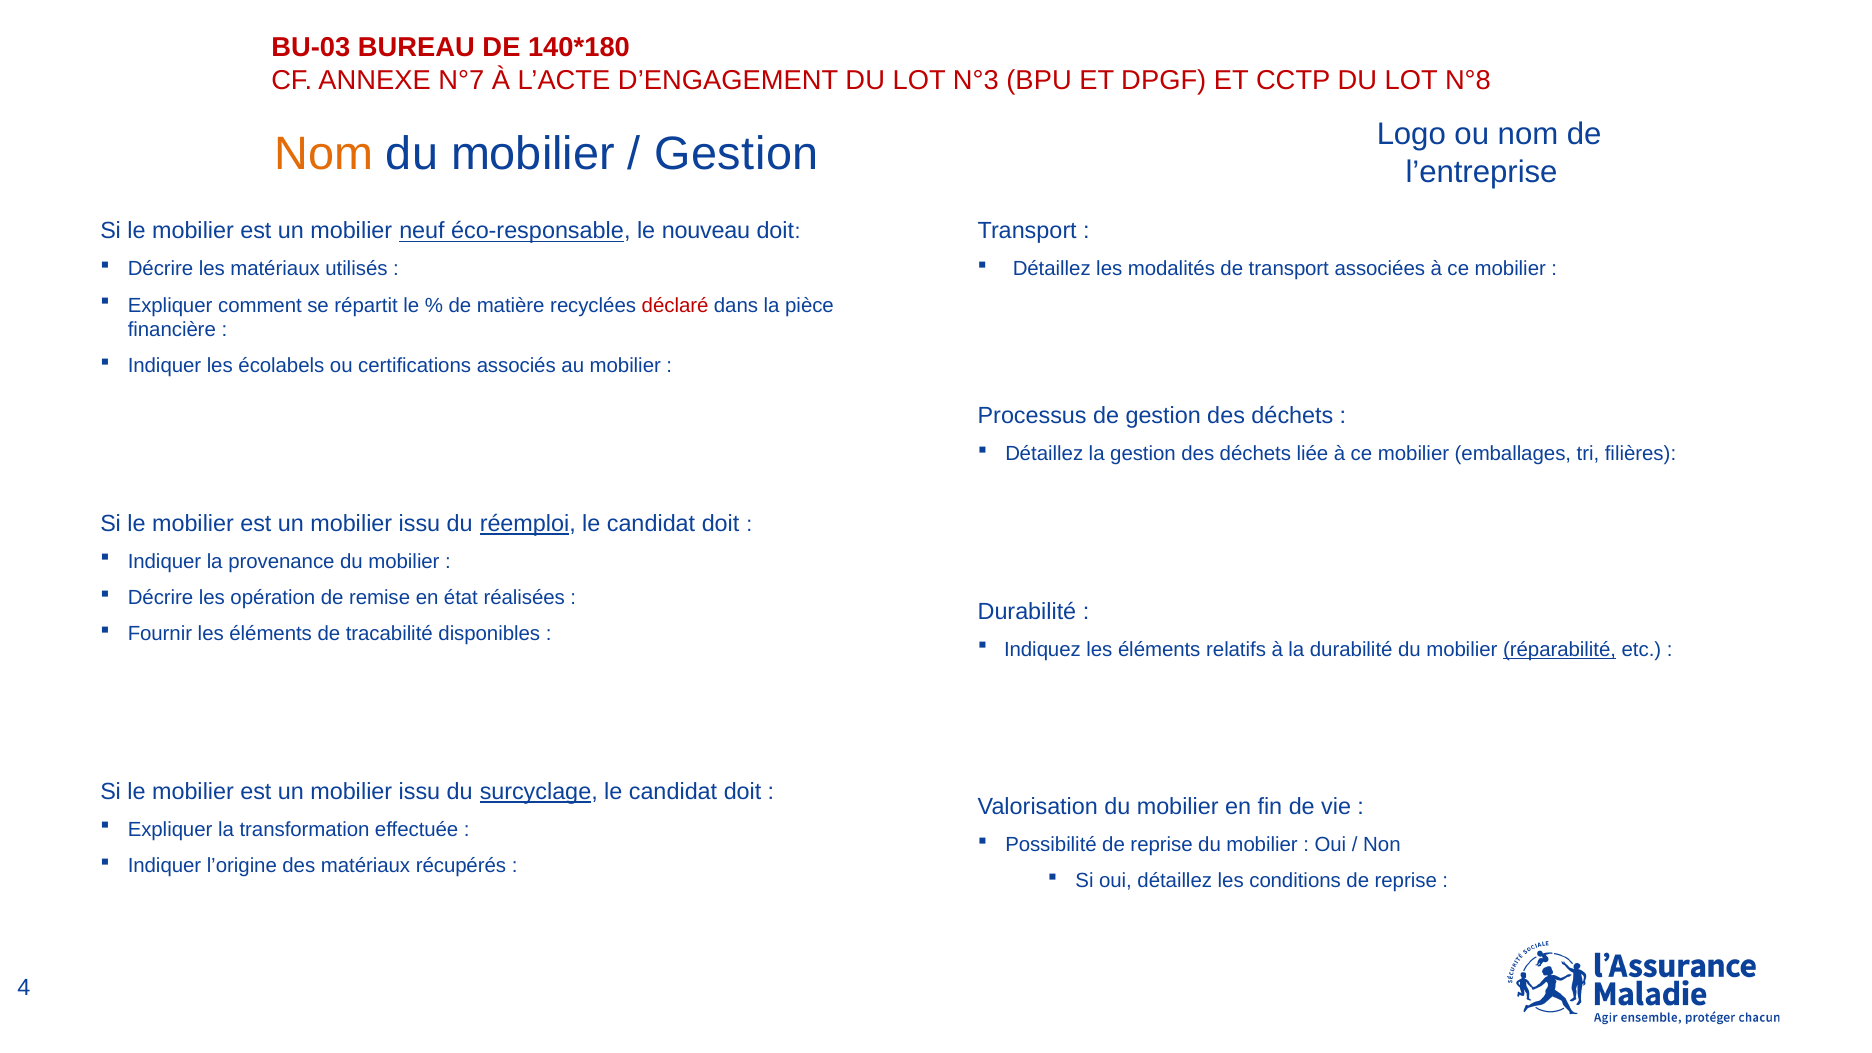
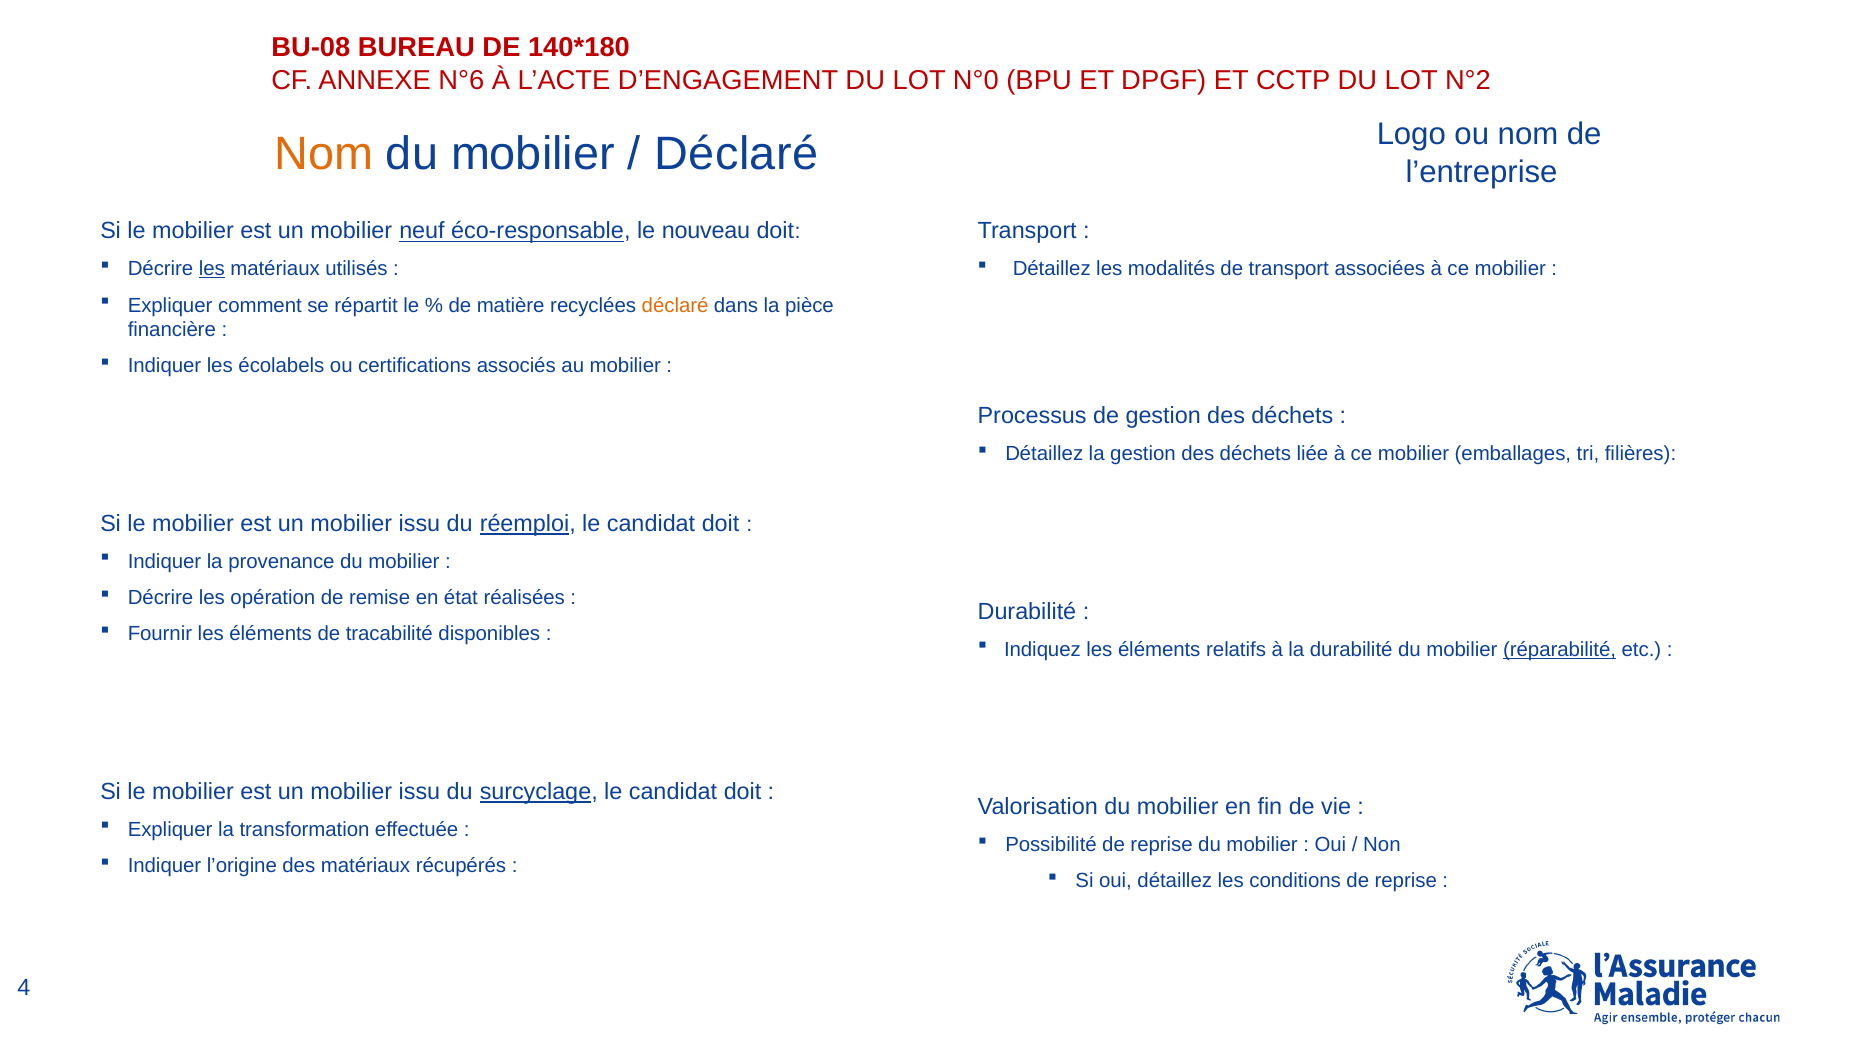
BU-03: BU-03 -> BU-08 (311, 48)
N°7: N°7 -> N°6 (461, 80)
N°3: N°3 -> N°0 (976, 80)
N°8: N°8 -> N°2 (1468, 80)
Gestion: Gestion -> Déclaré (737, 155)
les underline: none -> present (212, 269)
déclaré colour: red -> orange (675, 305)
